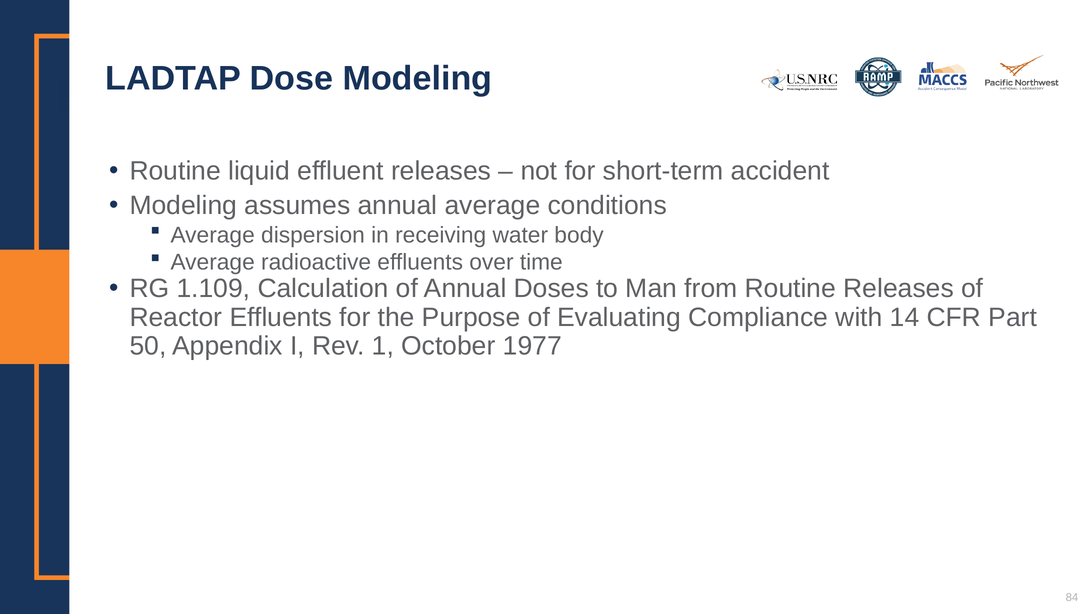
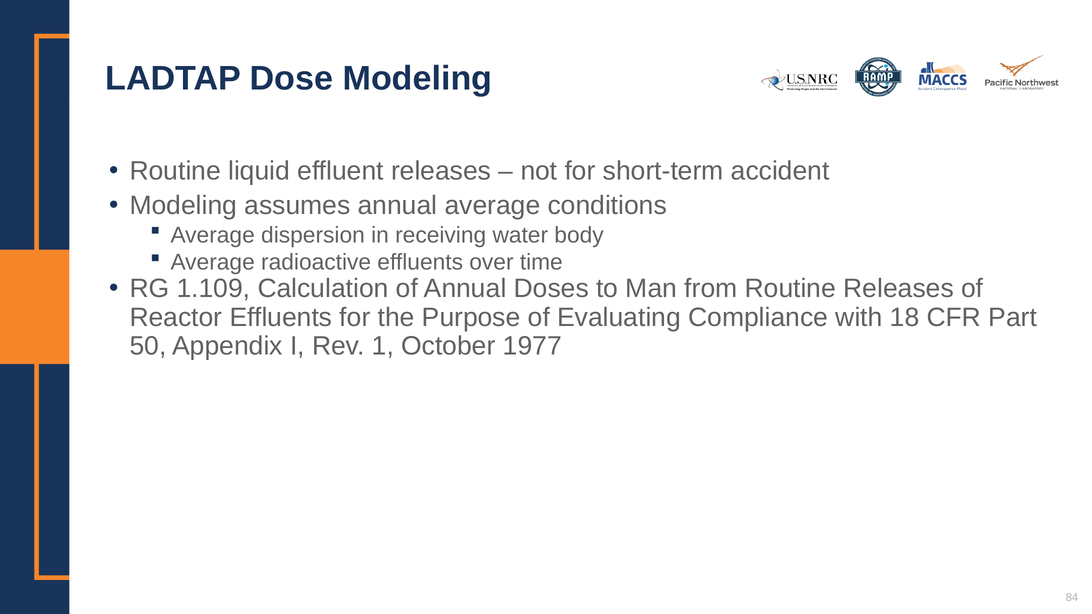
14: 14 -> 18 (905, 317)
